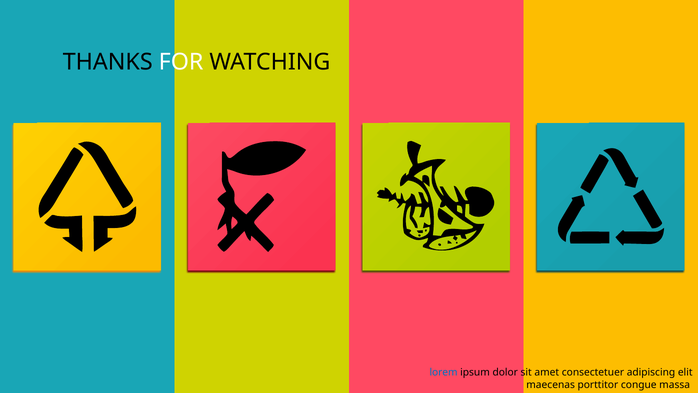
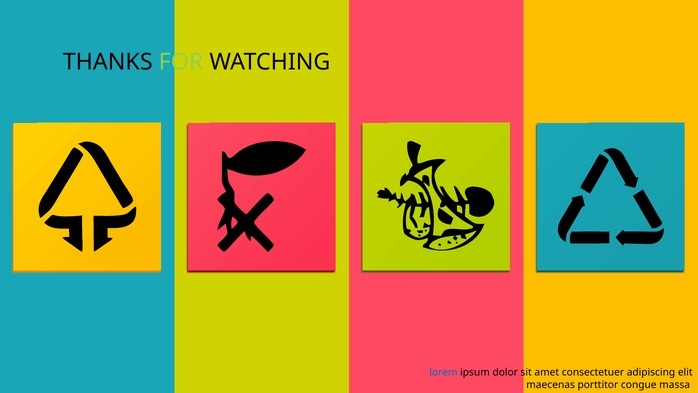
FOR colour: white -> light green (181, 62)
